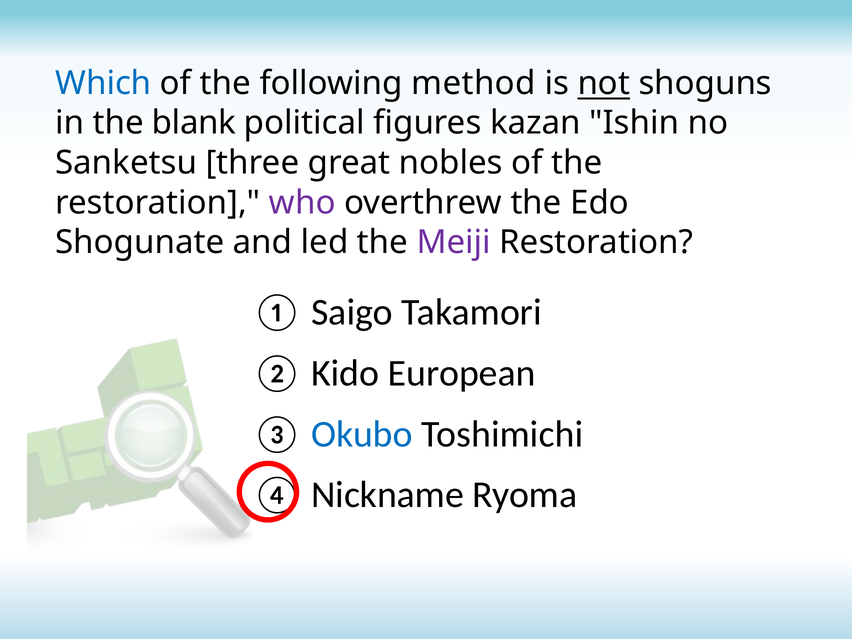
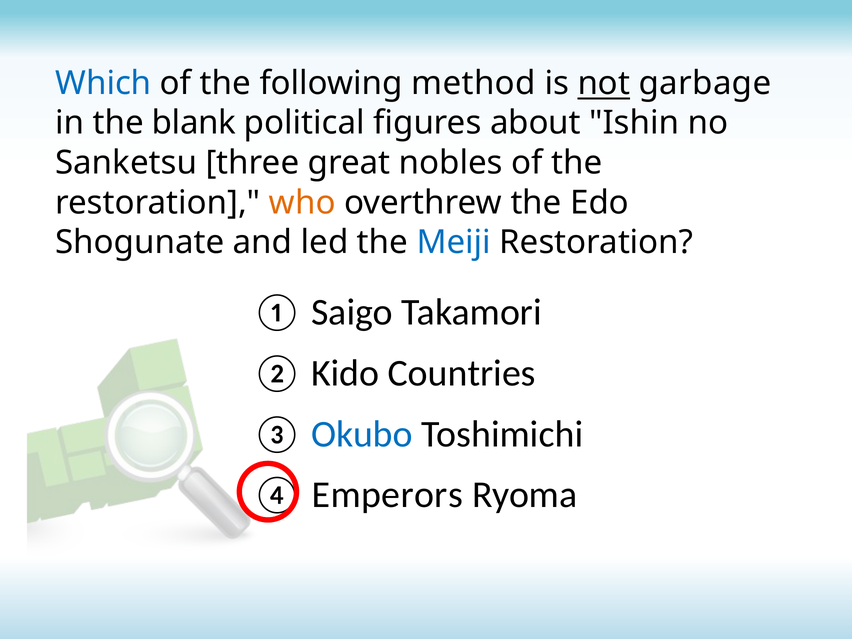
shoguns: shoguns -> garbage (705, 83)
kazan: kazan -> about (535, 123)
who colour: purple -> orange (302, 203)
Meiji colour: purple -> blue (454, 242)
European: European -> Countries (462, 373)
Nickname: Nickname -> Emperors (387, 495)
